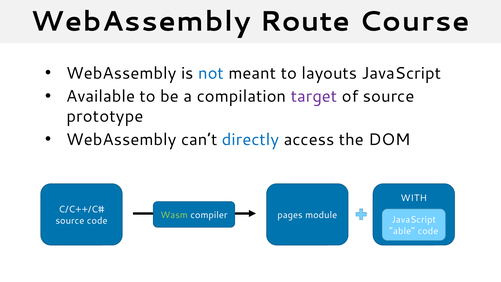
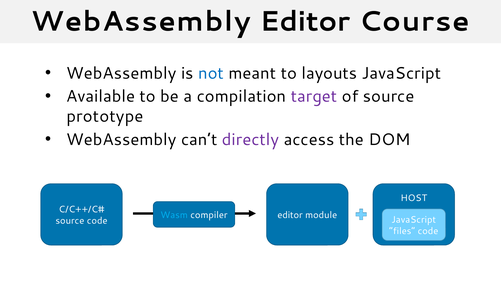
WebAssembly Route: Route -> Editor (305, 21)
directly colour: blue -> purple (251, 140)
WITH: WITH -> HOST (414, 198)
Wasm colour: light green -> light blue (174, 215)
compiler pages: pages -> editor (290, 215)
able: able -> files (402, 231)
